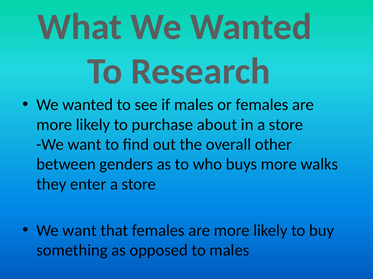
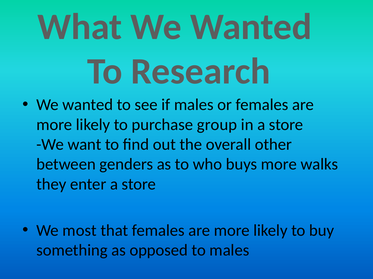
about: about -> group (217, 125)
want: want -> most (80, 231)
